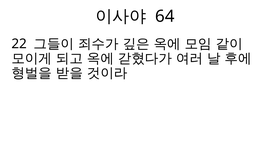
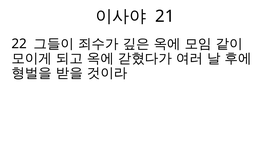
64: 64 -> 21 (165, 16)
